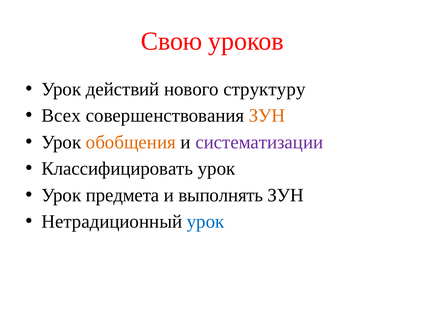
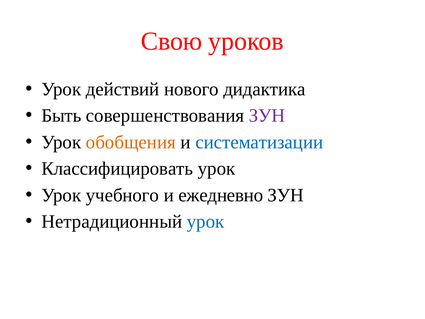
структуру: структуру -> дидактика (265, 89)
Всех: Всех -> Быть (61, 116)
ЗУН colour: orange -> purple (267, 116)
систематизации colour: purple -> blue (259, 142)
предмета: предмета -> учебного (122, 195)
выполнять: выполнять -> ежедневно (221, 195)
